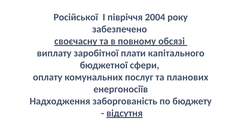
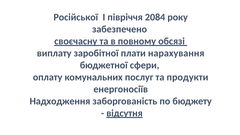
2004: 2004 -> 2084 (155, 17)
капітального: капітального -> нарахування (176, 53)
планових: планових -> продукти (187, 77)
